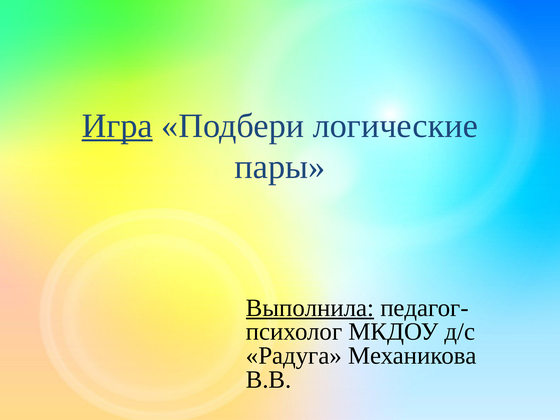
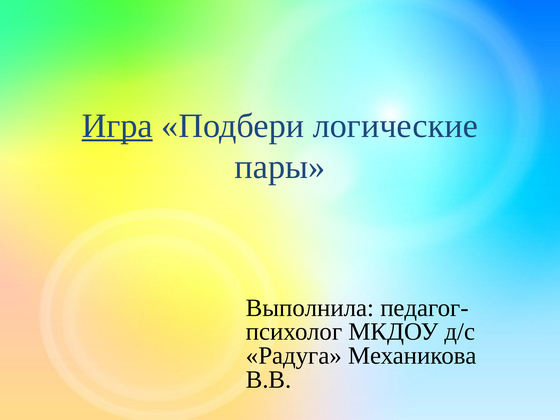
Выполнила underline: present -> none (310, 308)
